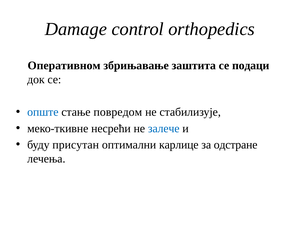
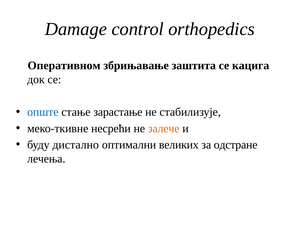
подаци: подаци -> кацига (251, 66)
повредом: повредом -> зарастање (118, 112)
залече colour: blue -> orange (164, 128)
присутан: присутан -> дистално (76, 145)
карлице: карлице -> великих (179, 145)
